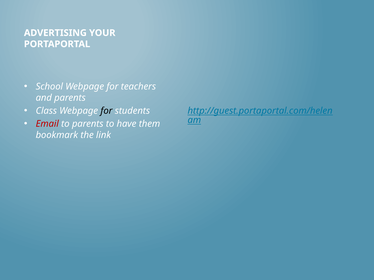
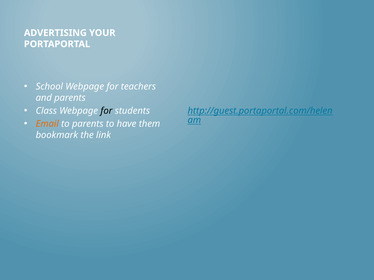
Email colour: red -> orange (47, 124)
